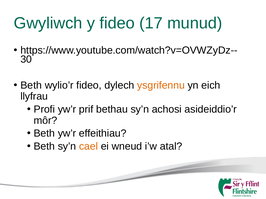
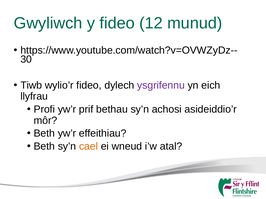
17: 17 -> 12 (151, 23)
Beth: Beth -> Tiwb (31, 85)
ysgrifennu colour: orange -> purple (161, 85)
